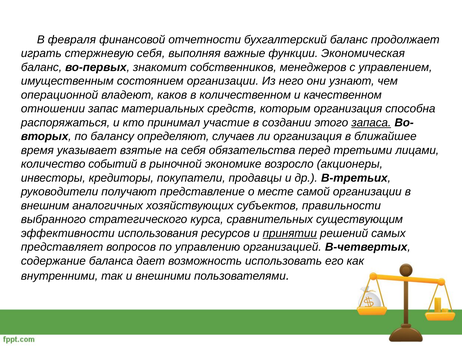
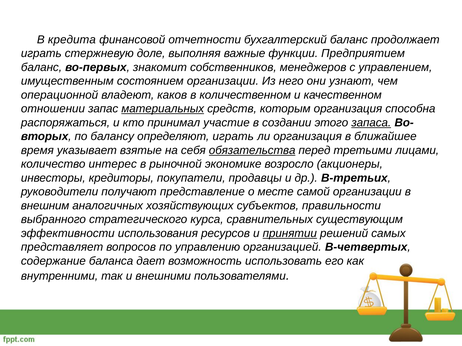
февраля: февраля -> кредита (72, 40)
стержневую себя: себя -> доле (151, 54)
Экономическая: Экономическая -> Предприятием (363, 54)
материальных underline: none -> present (163, 109)
определяют случаев: случаев -> играть (233, 137)
обязательства underline: none -> present (252, 151)
событий: событий -> интерес (113, 164)
